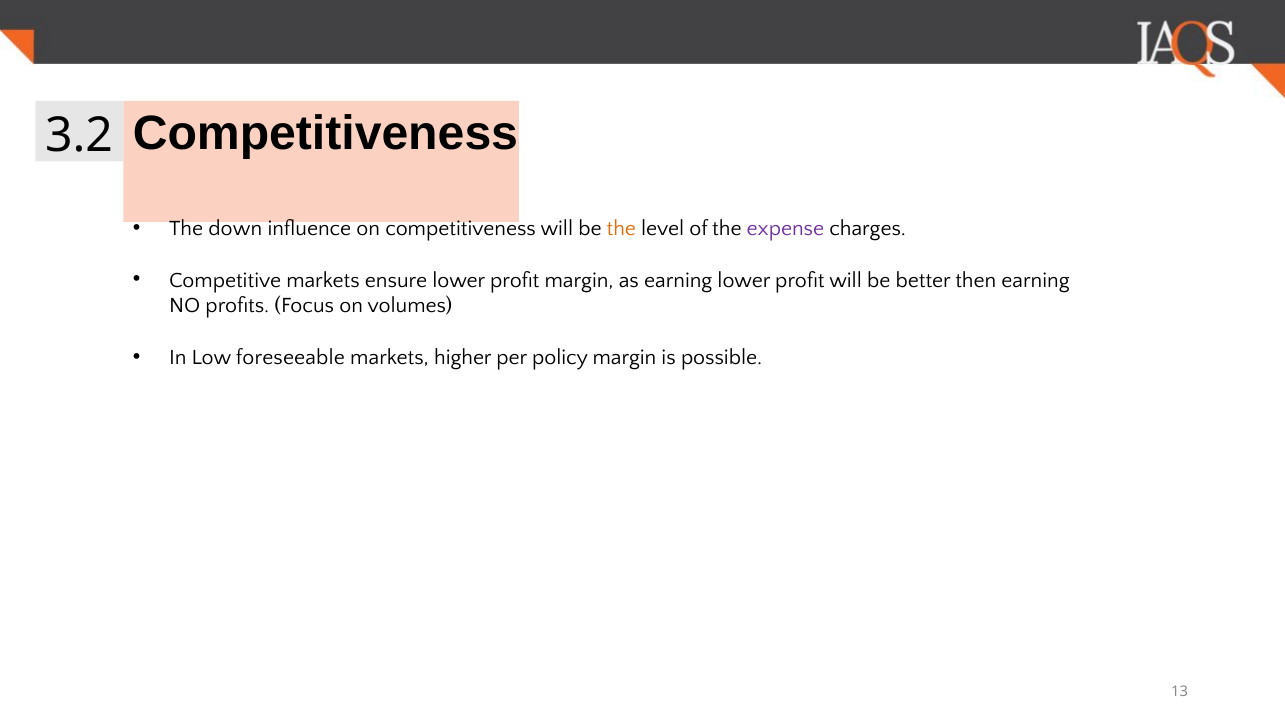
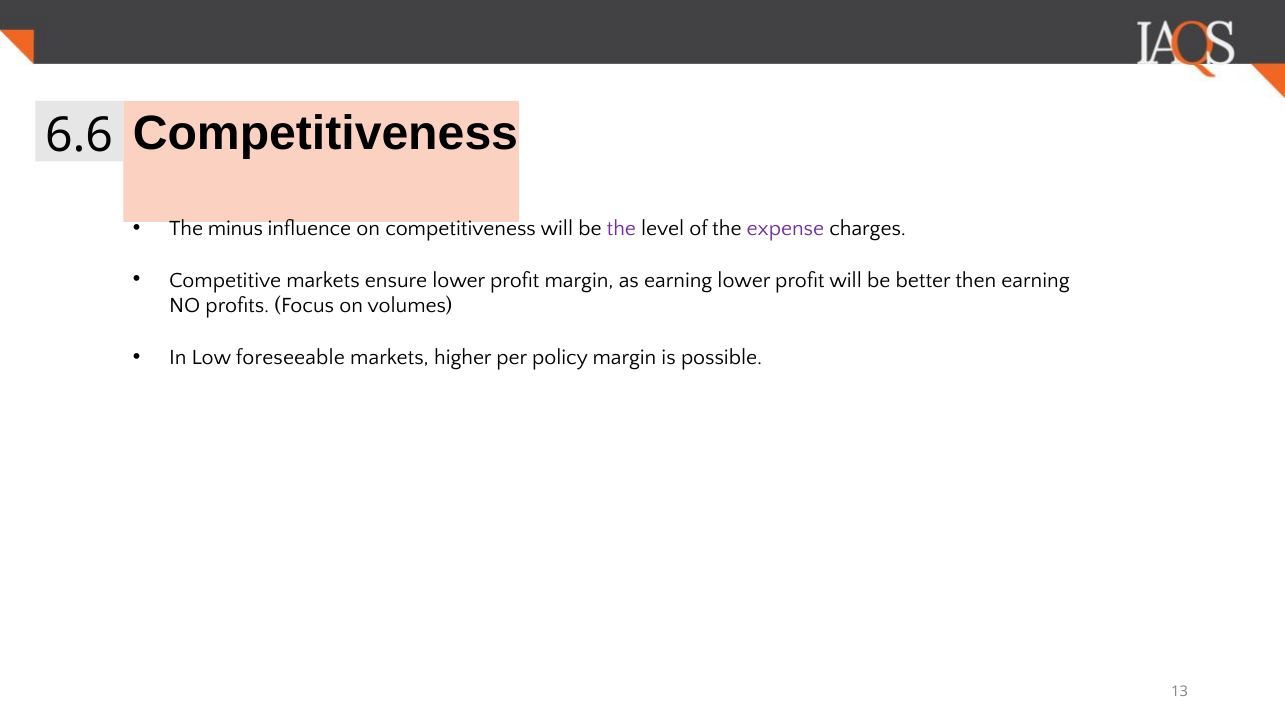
3.2: 3.2 -> 6.6 (79, 136)
down: down -> minus (235, 229)
the colour: orange -> purple (621, 229)
